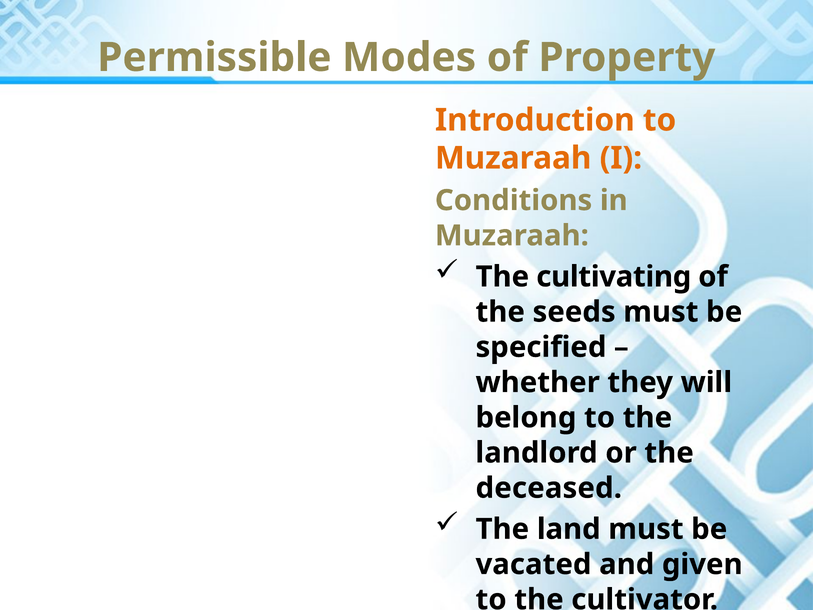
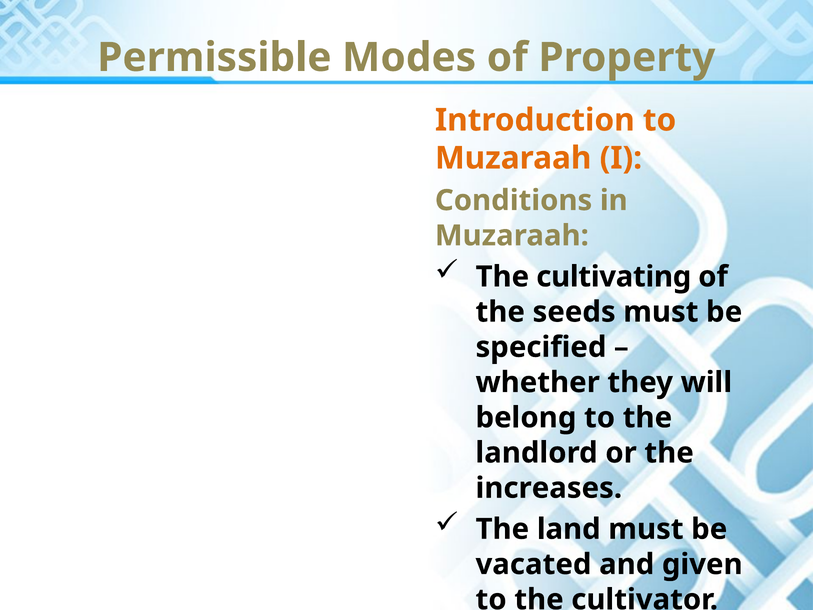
deceased: deceased -> increases (549, 488)
